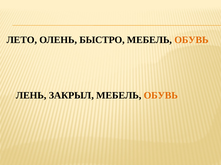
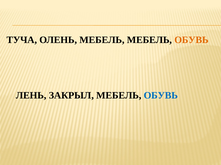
ЛЕТО: ЛЕТО -> ТУЧА (22, 40)
ОЛЕНЬ БЫСТРО: БЫСТРО -> МЕБЕЛЬ (102, 40)
ОБУВЬ colour: orange -> blue (161, 96)
